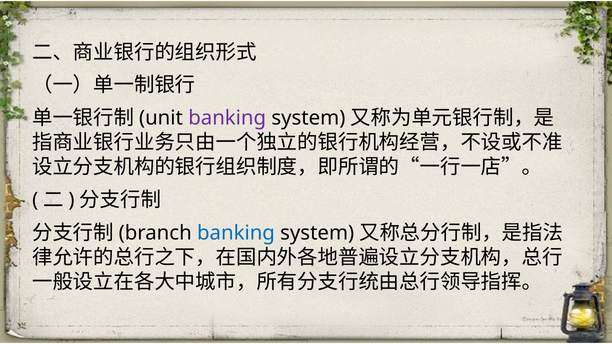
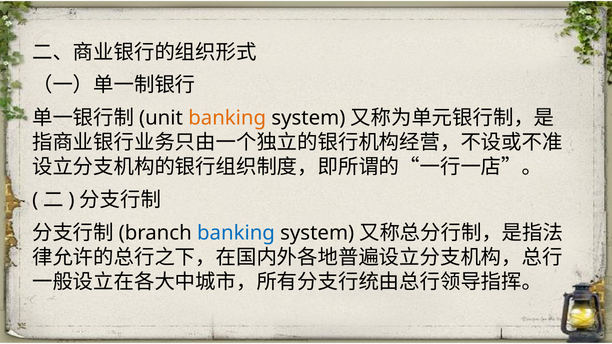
banking colour: purple -> orange (227, 118)
